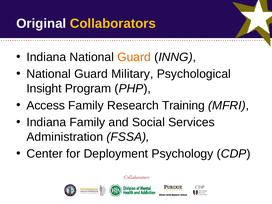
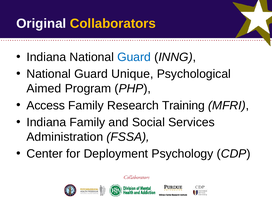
Guard colour: orange -> blue (134, 57)
Military: Military -> Unique (132, 74)
Insight: Insight -> Aimed (44, 89)
